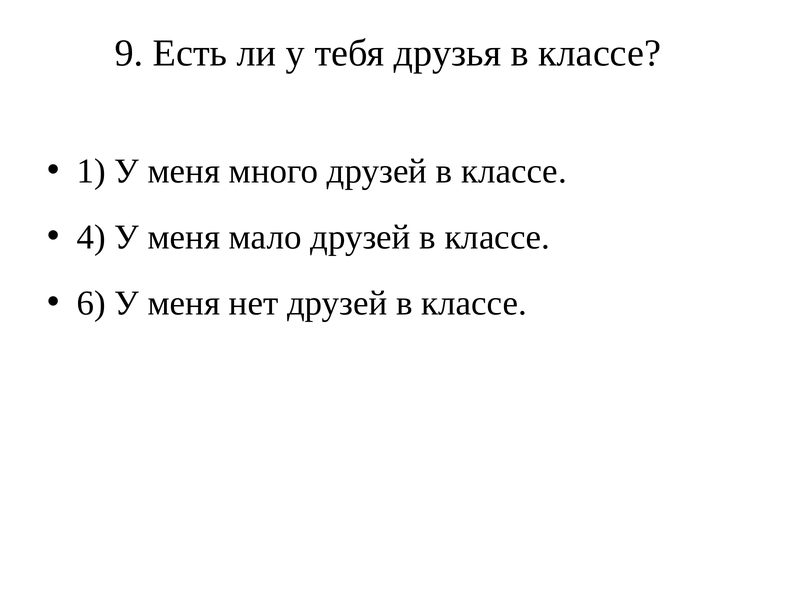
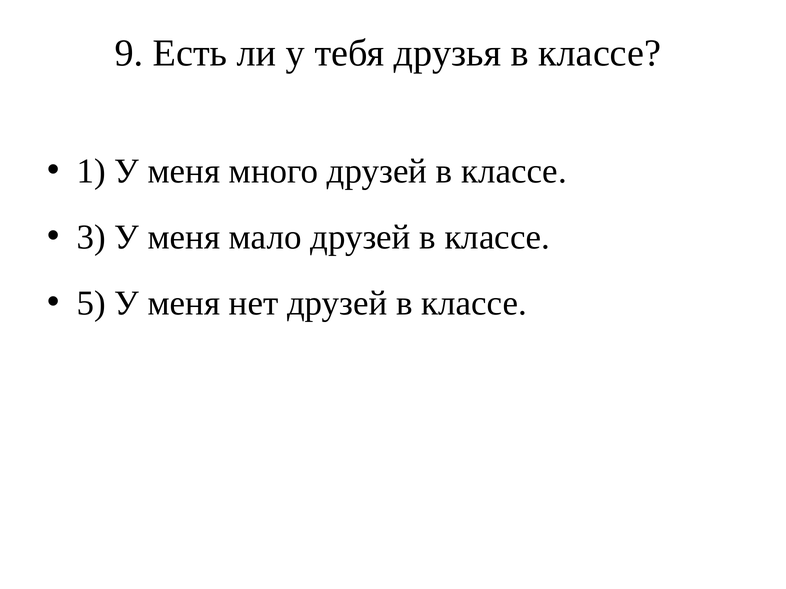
4: 4 -> 3 (91, 237)
6: 6 -> 5 (91, 303)
